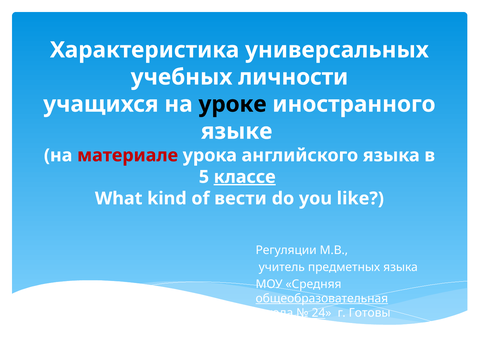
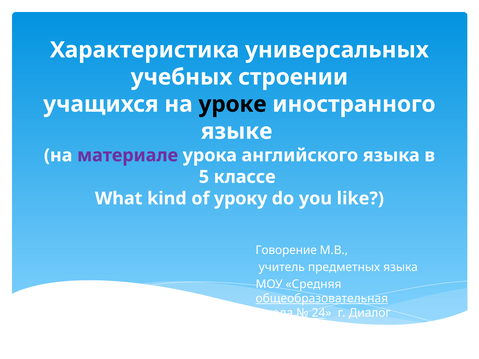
личности: личности -> строении (293, 77)
материале colour: red -> purple (128, 155)
классе underline: present -> none (245, 177)
вести: вести -> уроку (241, 199)
Регуляции: Регуляции -> Говорение (286, 250)
Готовы: Готовы -> Диалог (370, 313)
